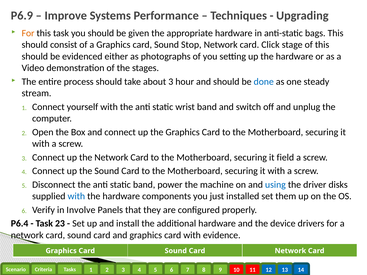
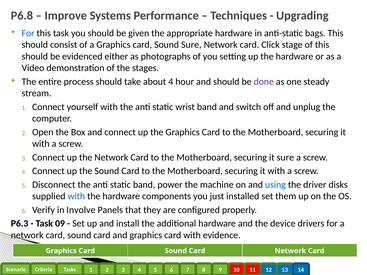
P6.9: P6.9 -> P6.8 (22, 16)
For colour: orange -> blue (28, 33)
Sound Stop: Stop -> Sure (191, 45)
about 3: 3 -> 4 (171, 82)
done colour: blue -> purple (264, 82)
it field: field -> sure (285, 158)
P6.4: P6.4 -> P6.3 (20, 224)
23: 23 -> 09 (60, 224)
